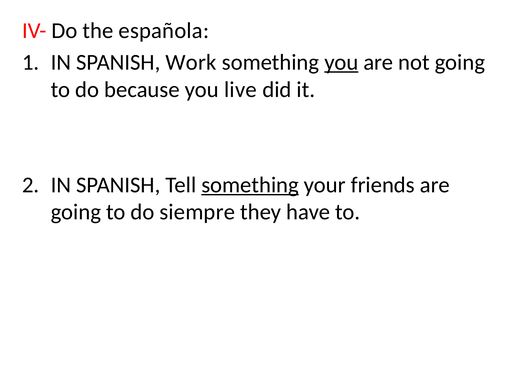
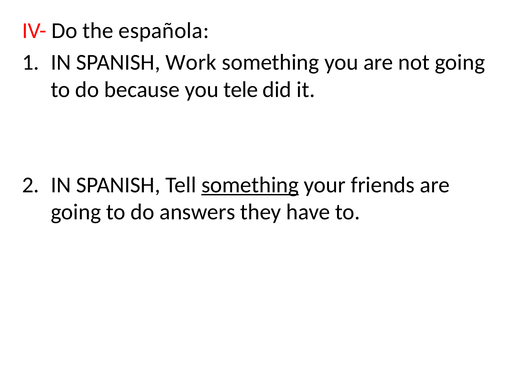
you underline: present -> none (341, 62)
live: live -> tele (241, 89)
siempre: siempre -> answers (197, 212)
